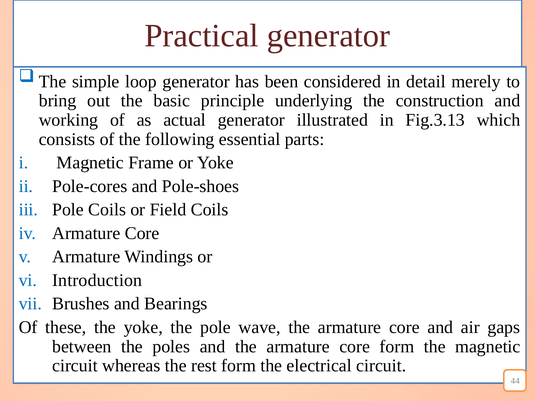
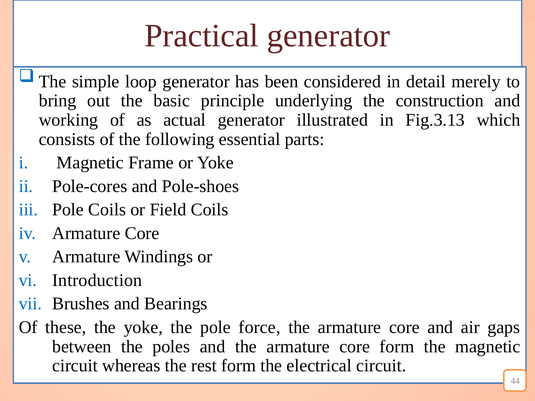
wave: wave -> force (260, 327)
